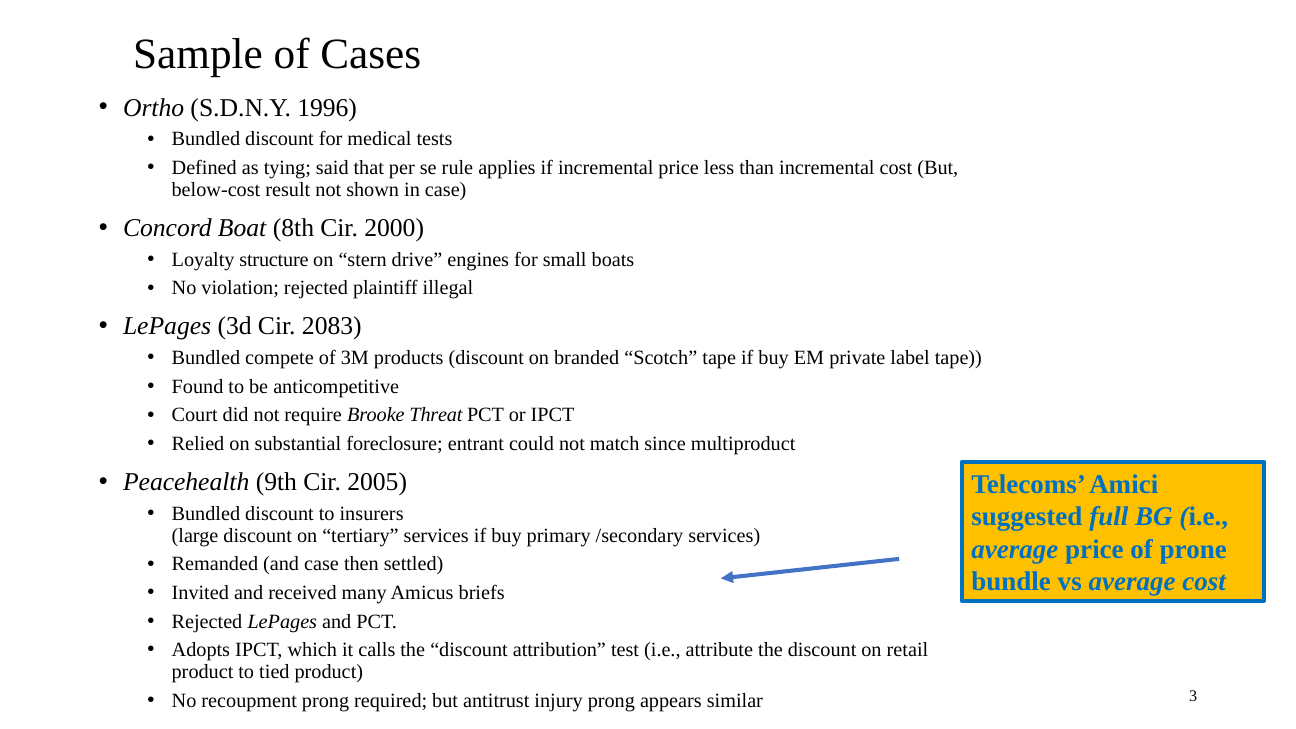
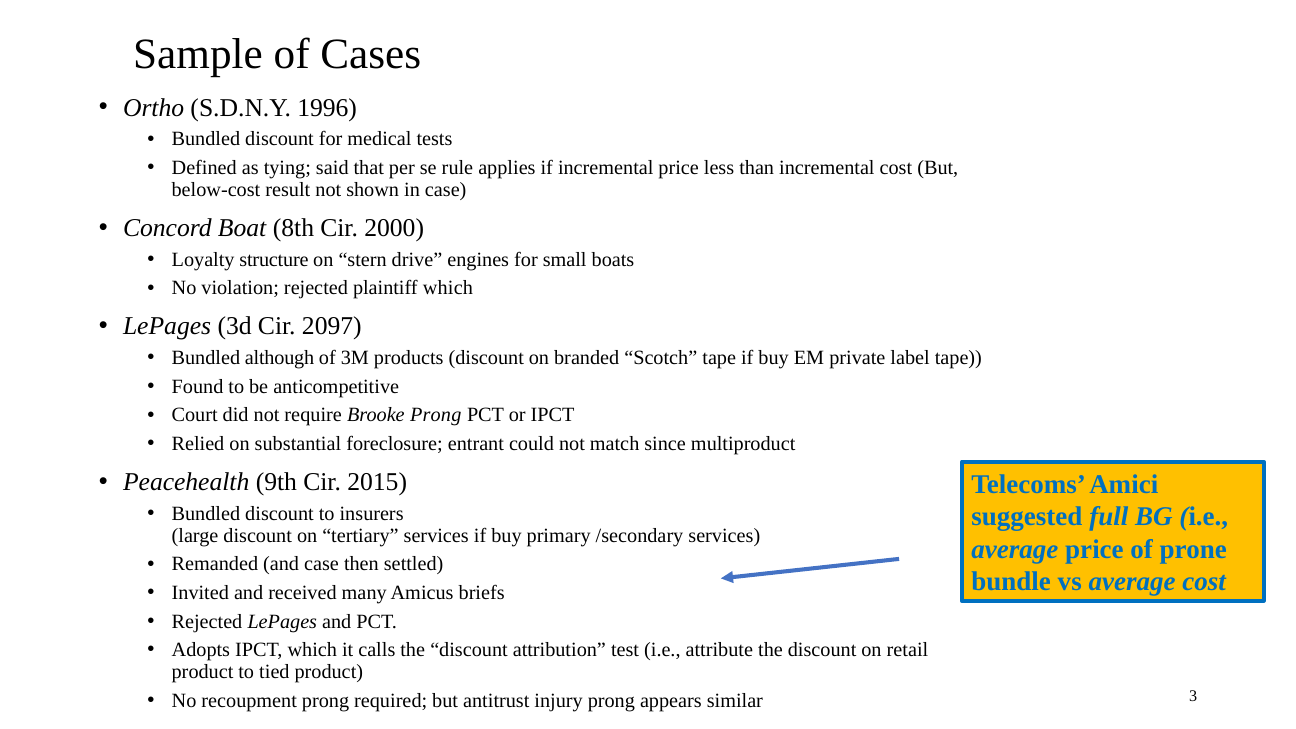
plaintiff illegal: illegal -> which (448, 288)
2083: 2083 -> 2097 (332, 326)
compete: compete -> although (280, 358)
Brooke Threat: Threat -> Prong (436, 415)
2005: 2005 -> 2015 (377, 482)
